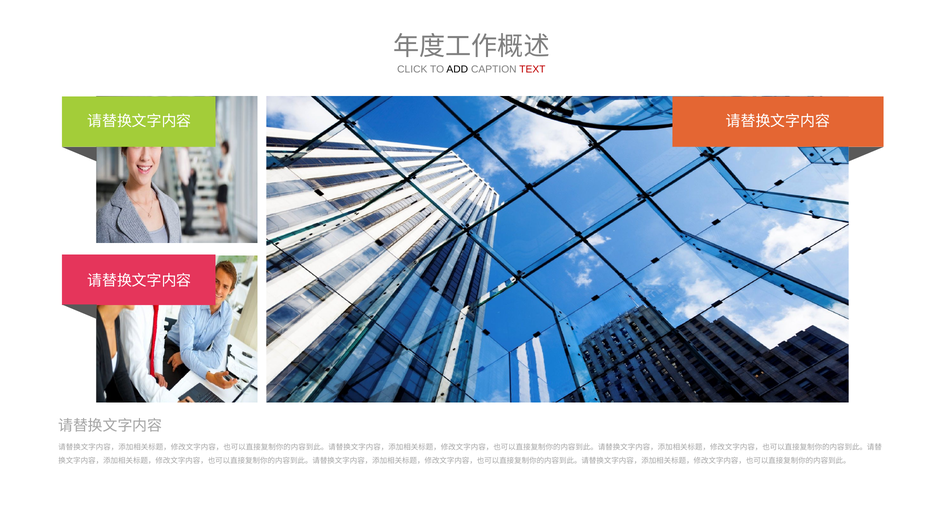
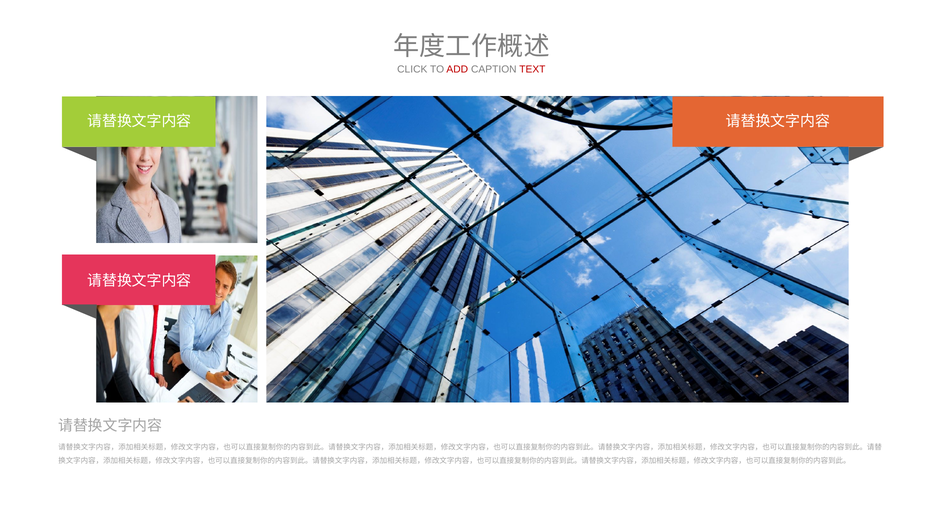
ADD colour: black -> red (457, 69)
